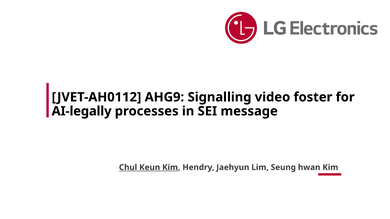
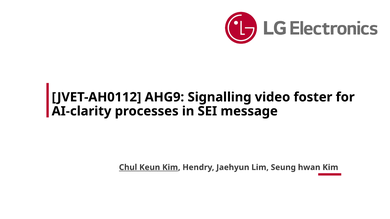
AI-legally: AI-legally -> AI-clarity (82, 111)
